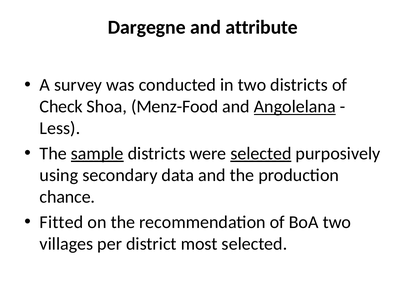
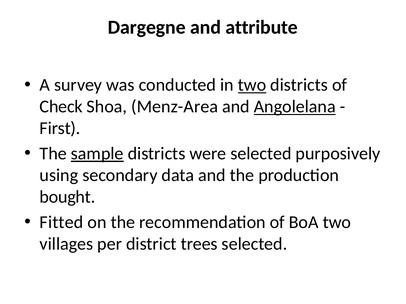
two underline: none -> present (252, 85)
Menz-Food: Menz-Food -> Menz-Area (175, 107)
Less: Less -> First (60, 129)
selected underline: present -> none (261, 154)
chance: chance -> bought (67, 197)
most: most -> trees (199, 244)
